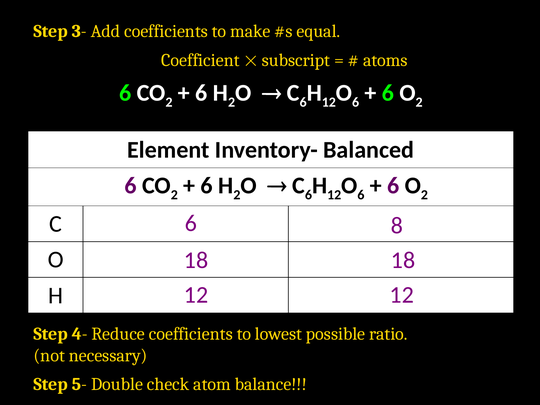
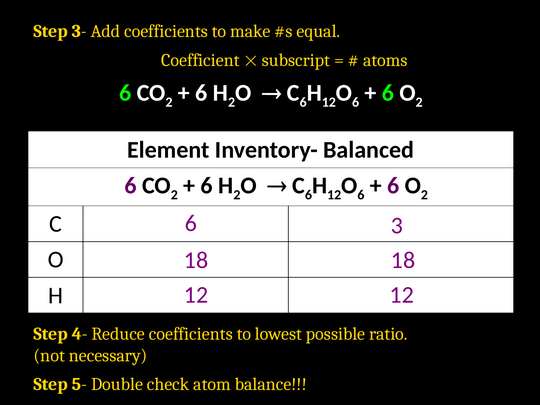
8: 8 -> 3 (397, 226)
